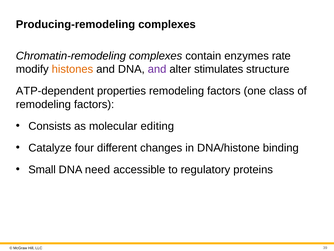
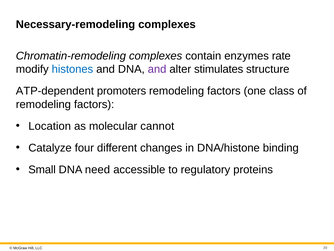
Producing-remodeling: Producing-remodeling -> Necessary-remodeling (76, 24)
histones colour: orange -> blue (72, 69)
properties: properties -> promoters (122, 91)
Consists: Consists -> Location (50, 126)
editing: editing -> cannot (157, 126)
